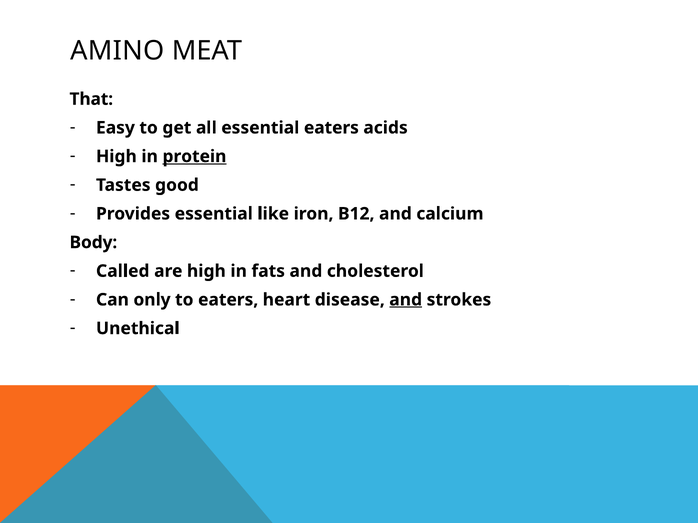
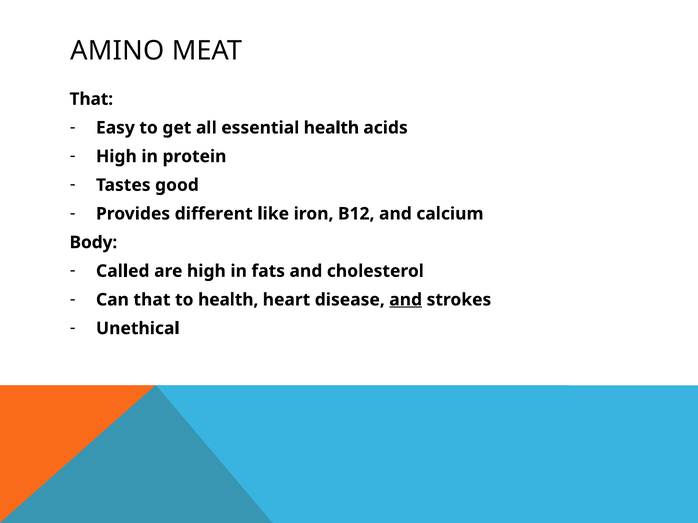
essential eaters: eaters -> health (331, 128)
protein underline: present -> none (194, 157)
Provides essential: essential -> different (214, 214)
Can only: only -> that (152, 300)
to eaters: eaters -> health (228, 300)
